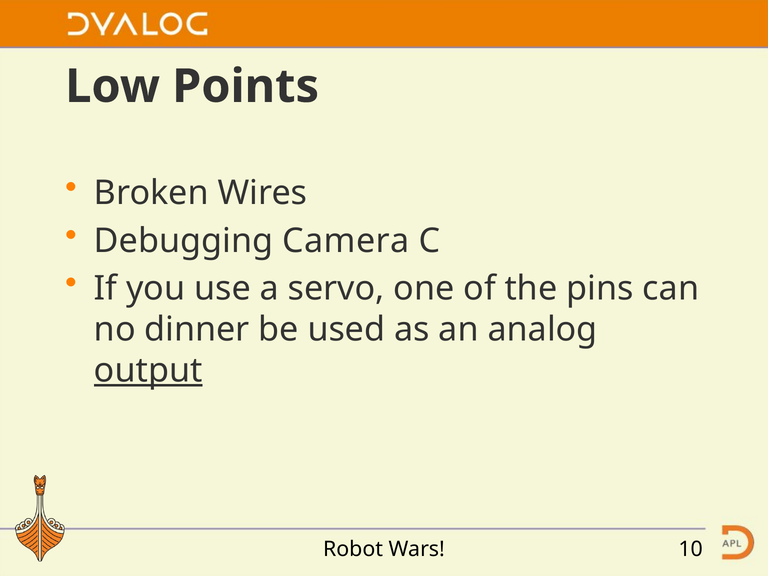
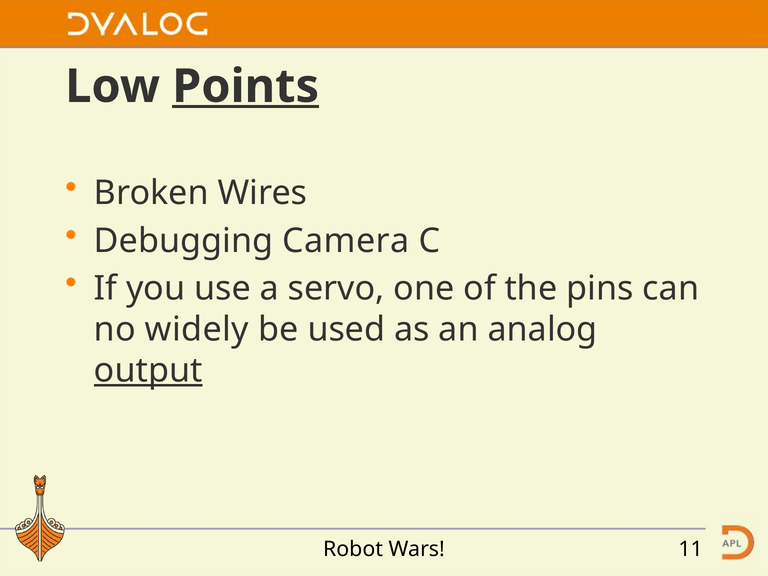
Points underline: none -> present (246, 86)
dinner: dinner -> widely (197, 330)
10: 10 -> 11 (691, 549)
